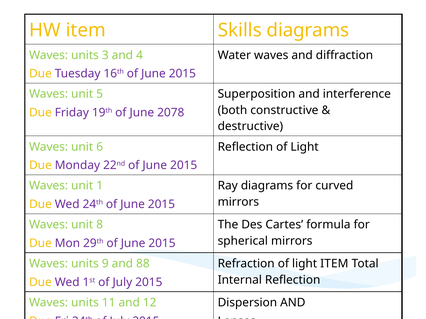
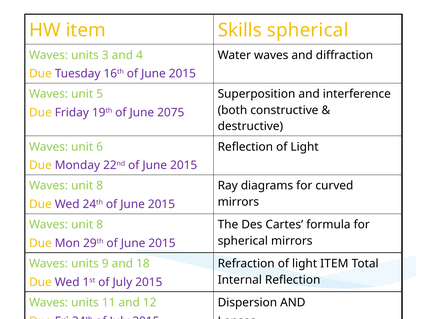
Skills diagrams: diagrams -> spherical (308, 30)
2078: 2078 -> 2075 (171, 113)
1: 1 -> 8 (100, 186)
88: 88 -> 18 (143, 264)
